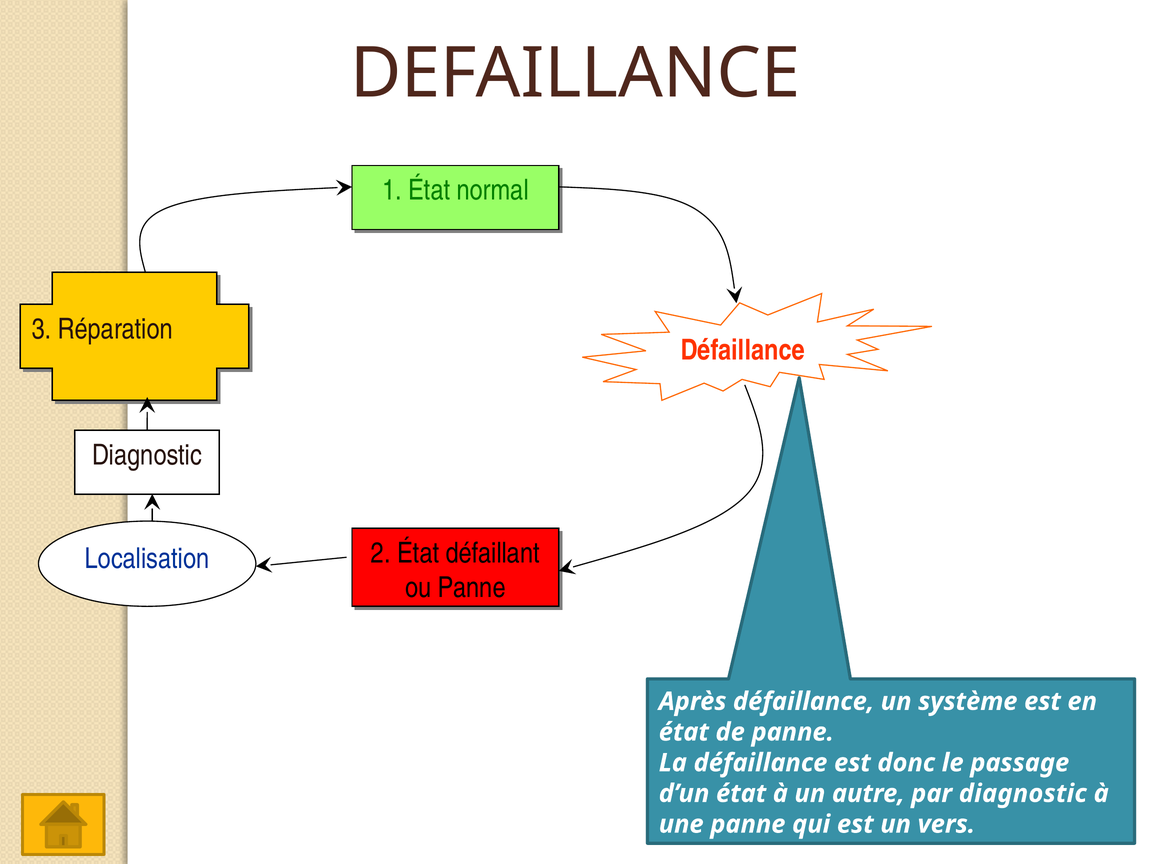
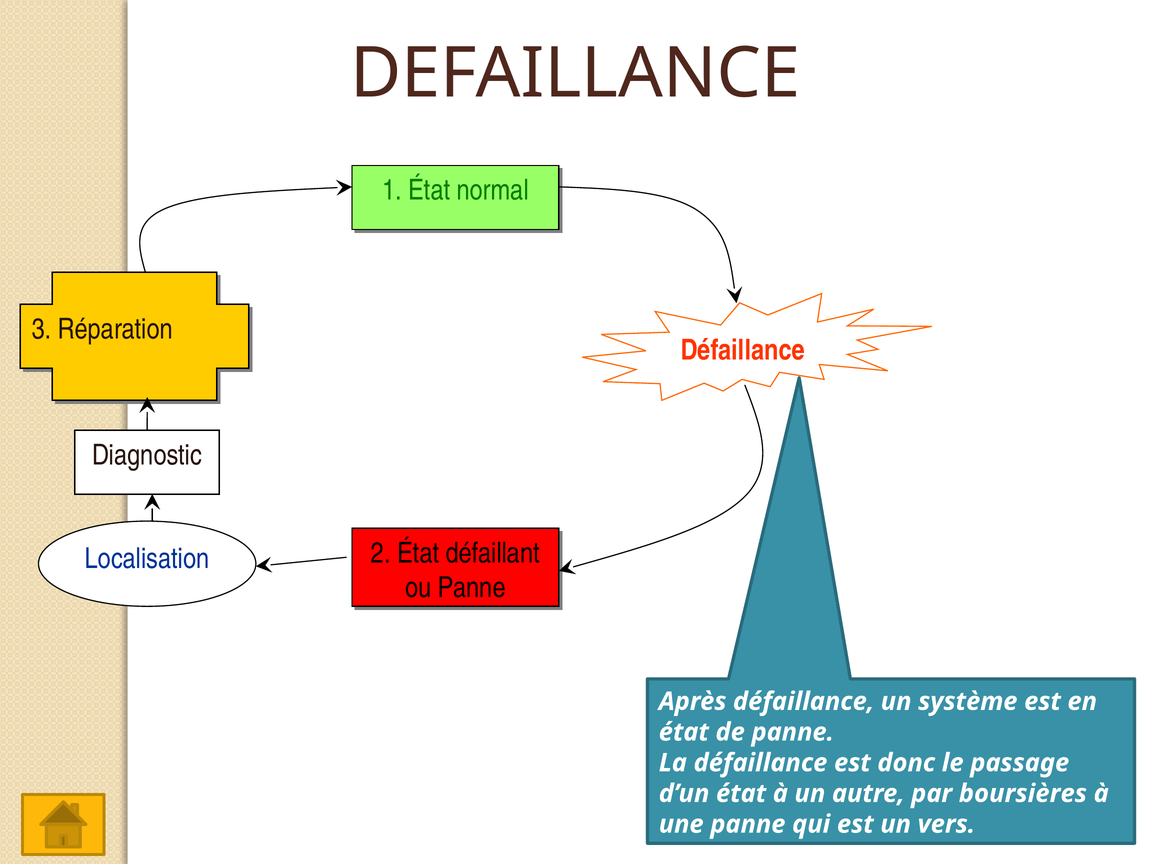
par diagnostic: diagnostic -> boursières (1023, 793)
